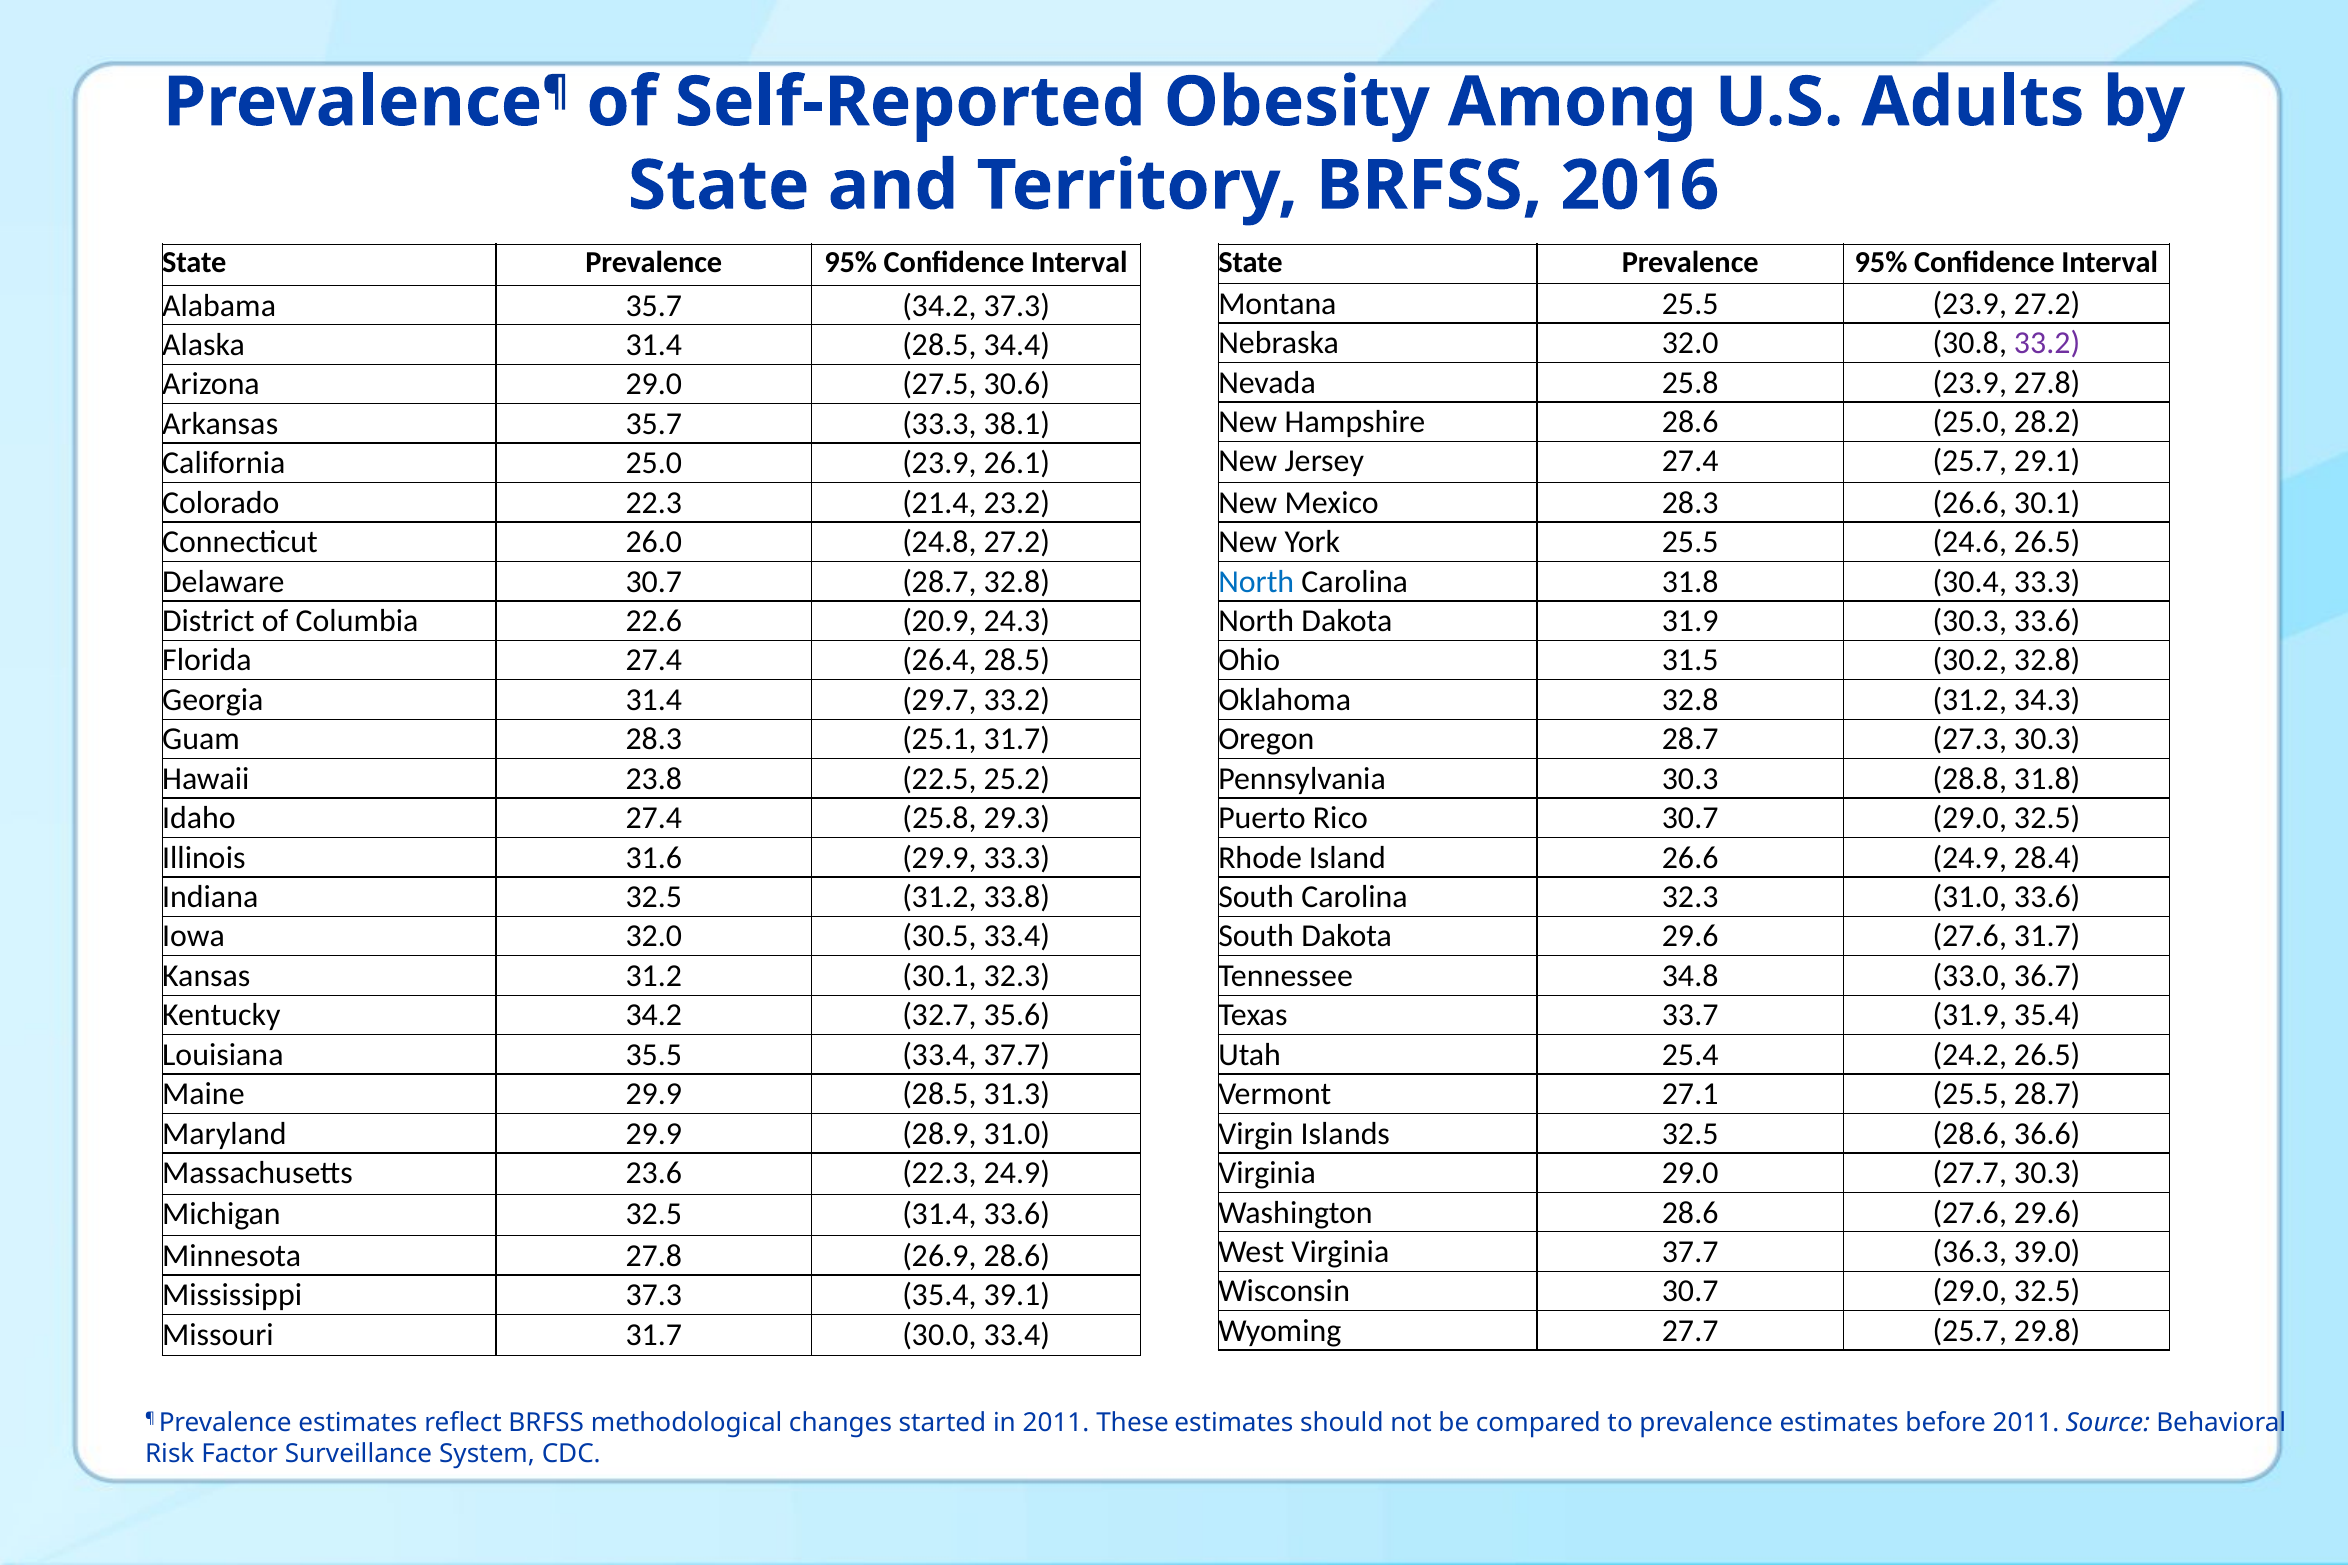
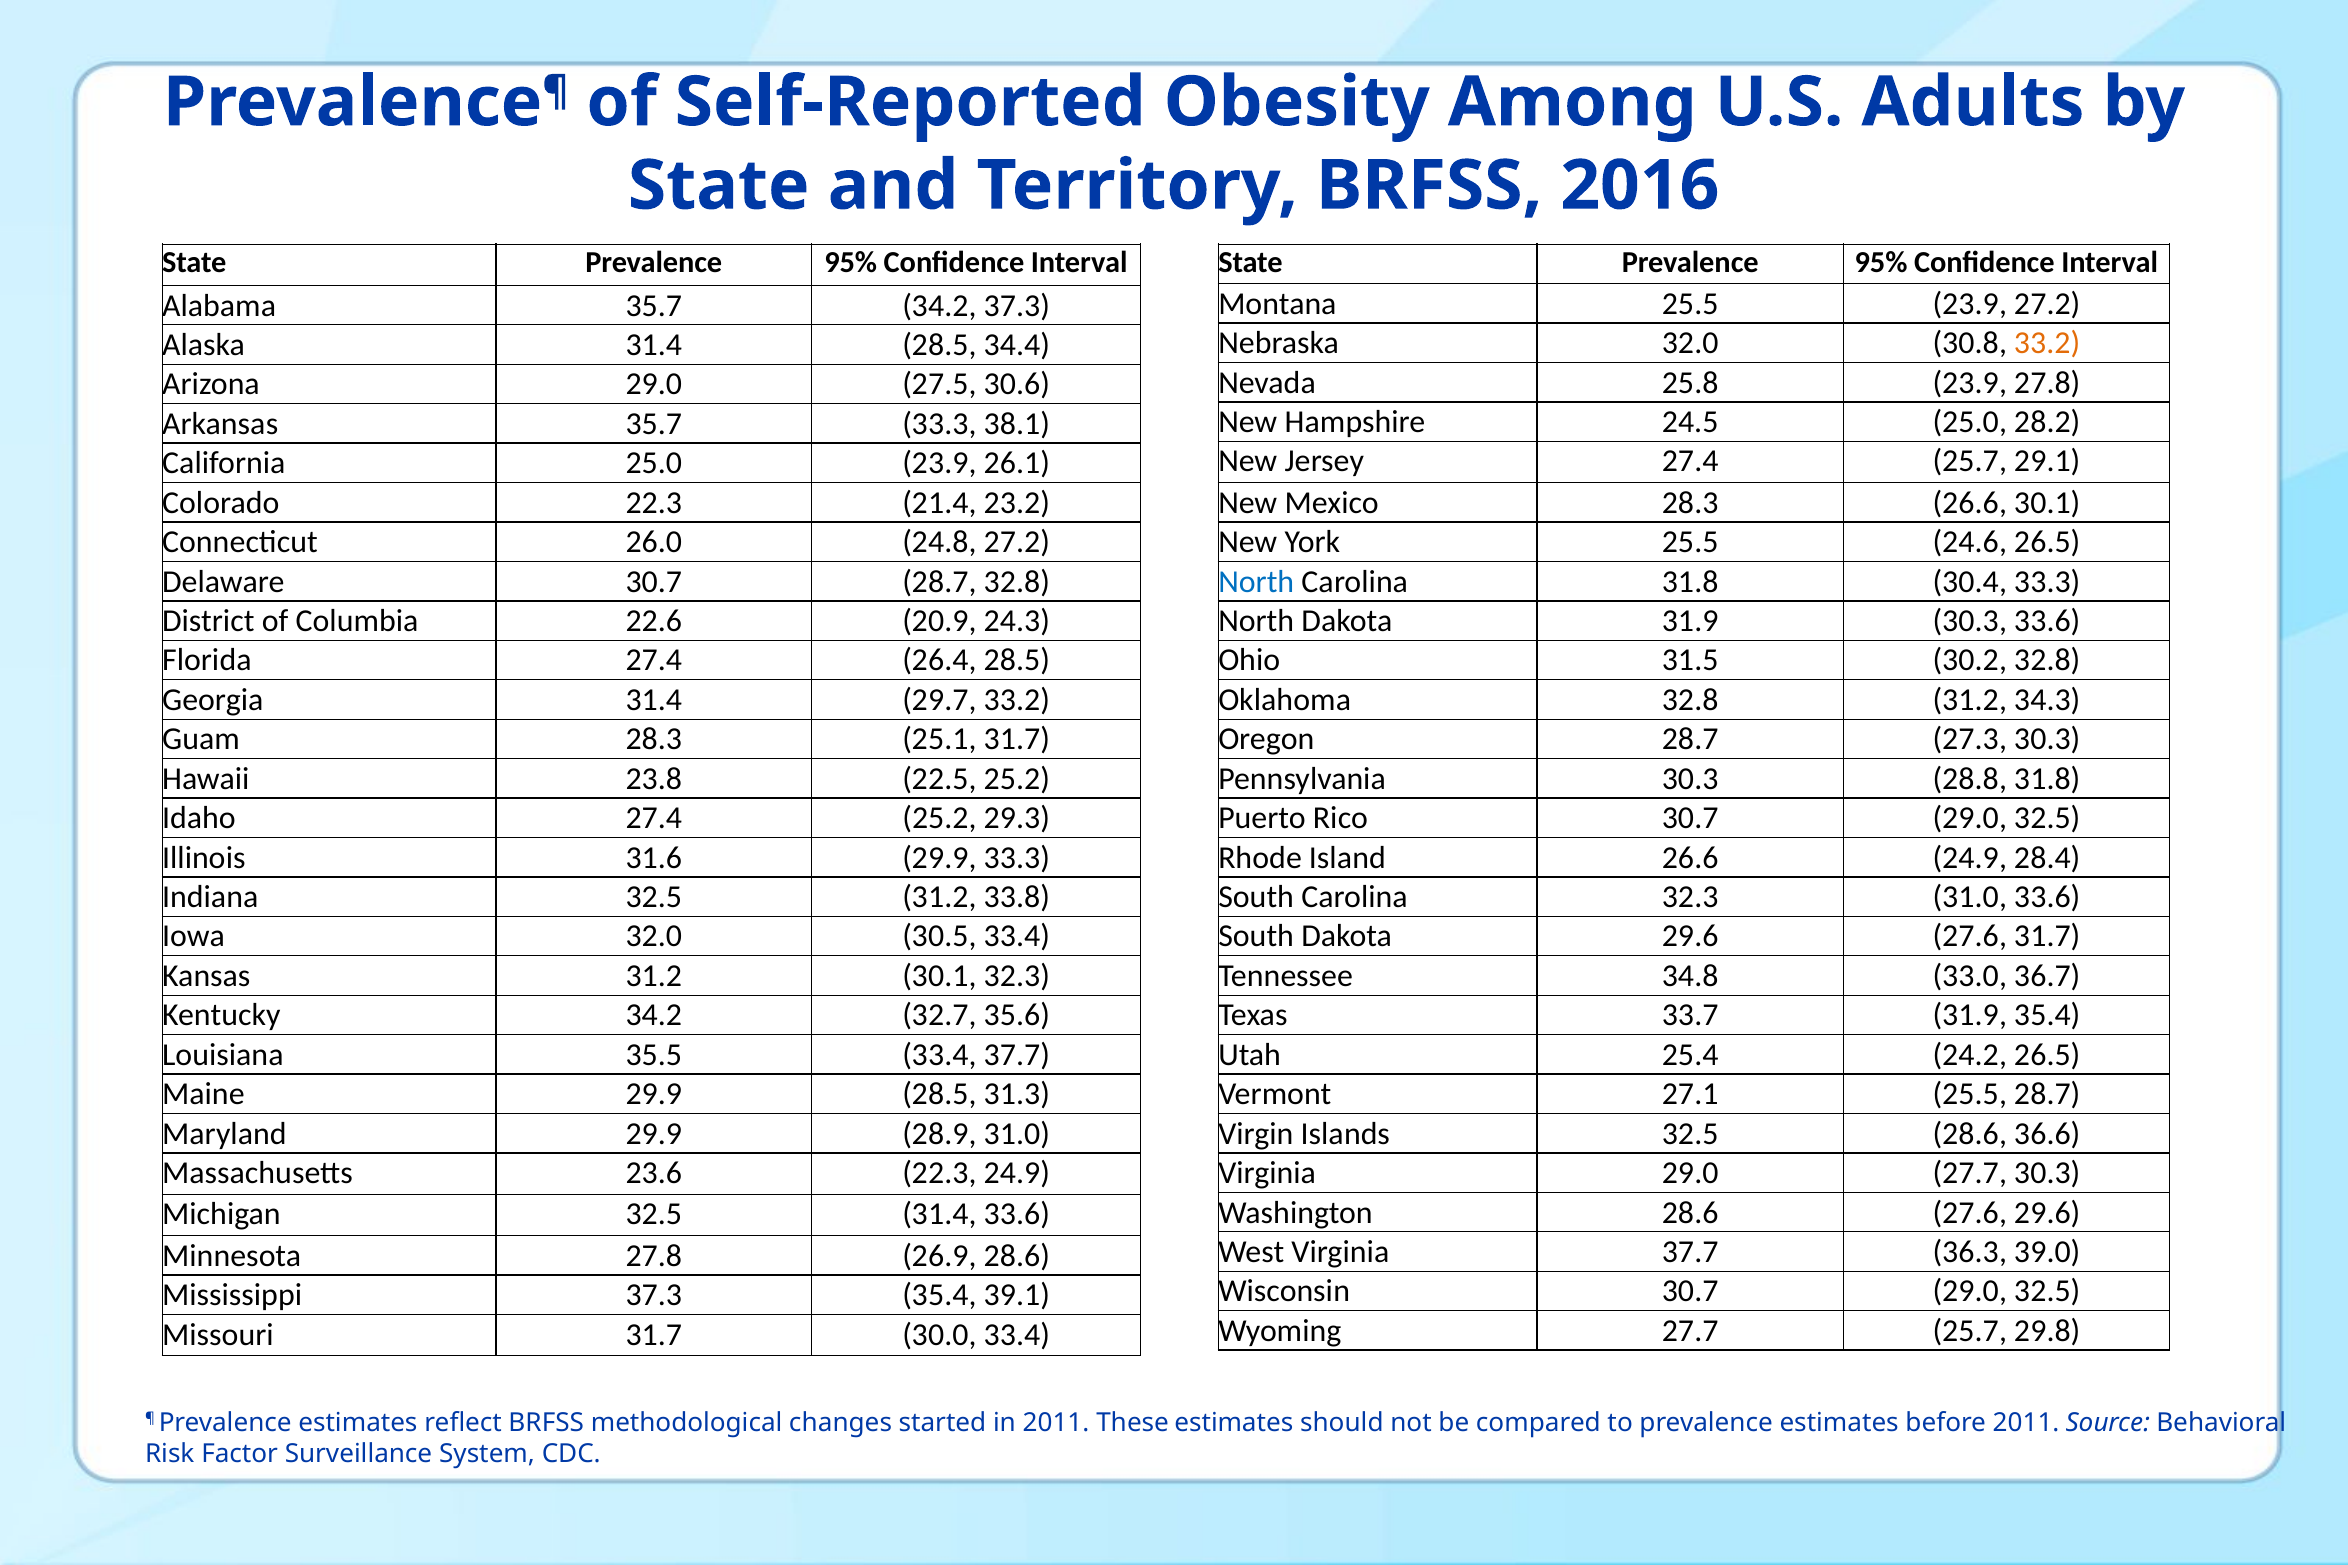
33.2 colour: purple -> orange (2047, 343)
Hampshire 28.6: 28.6 -> 24.5 (1690, 422)
27.4 25.8: 25.8 -> 25.2 (939, 818)
